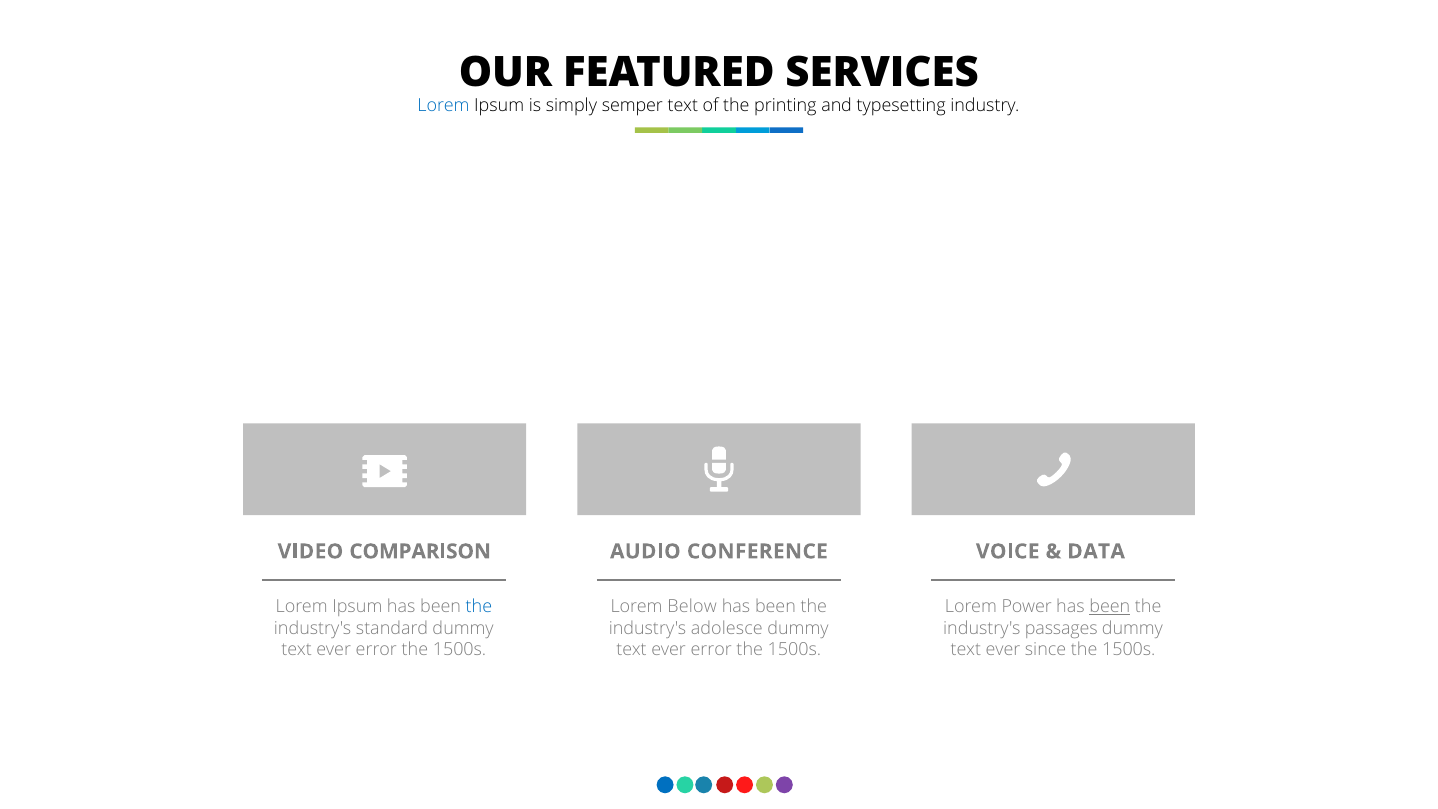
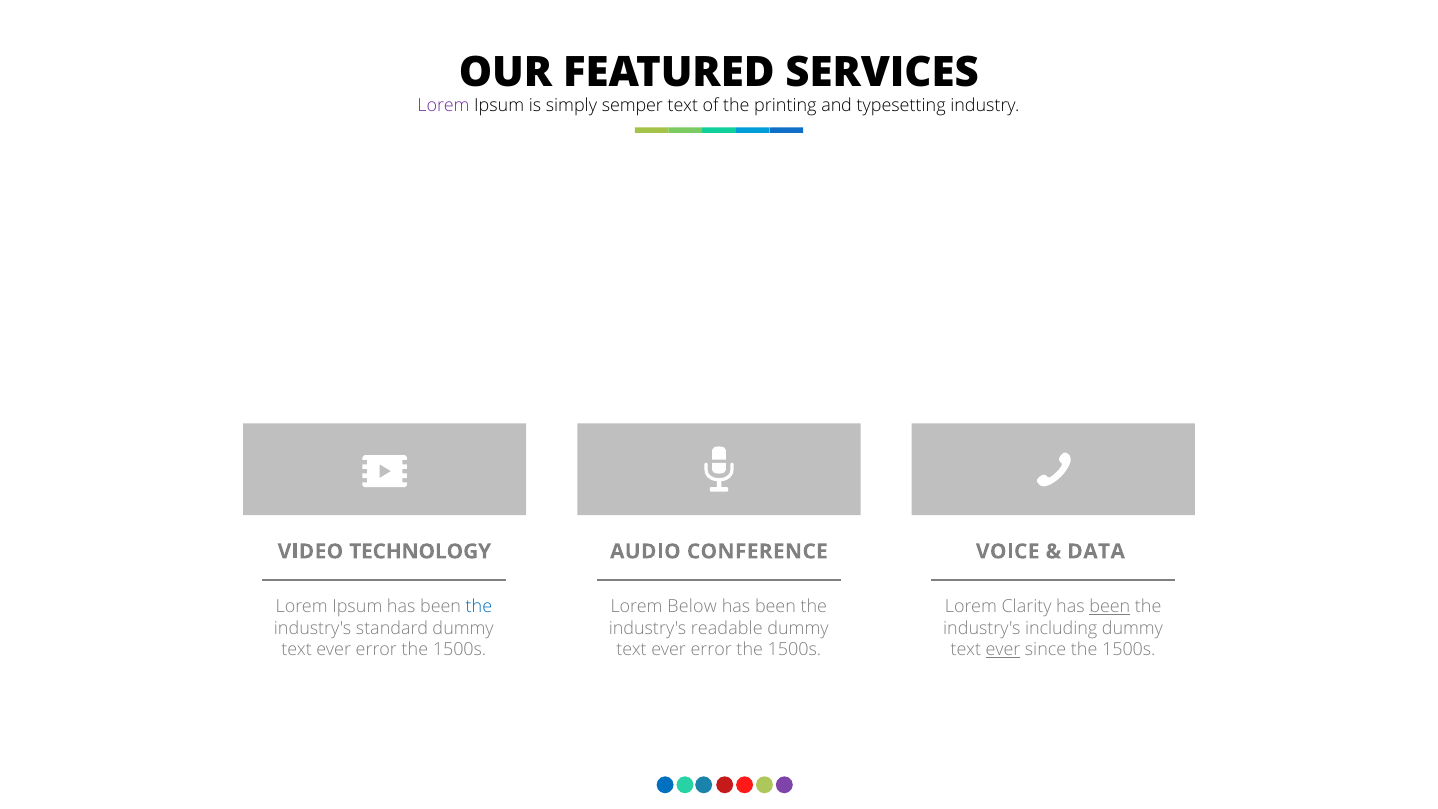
Lorem colour: blue -> purple (443, 106)
COMPARISON: COMPARISON -> TECHNOLOGY (420, 551)
Power: Power -> Clarity (1027, 606)
adolesce: adolesce -> readable (727, 628)
passages: passages -> including (1061, 628)
ever underline: none -> present (1003, 650)
